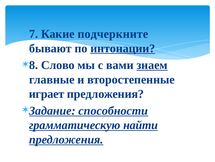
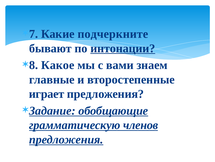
Слово: Слово -> Какое (58, 65)
знаем underline: present -> none (152, 65)
способности: способности -> обобщающие (113, 110)
найти: найти -> членов (141, 125)
